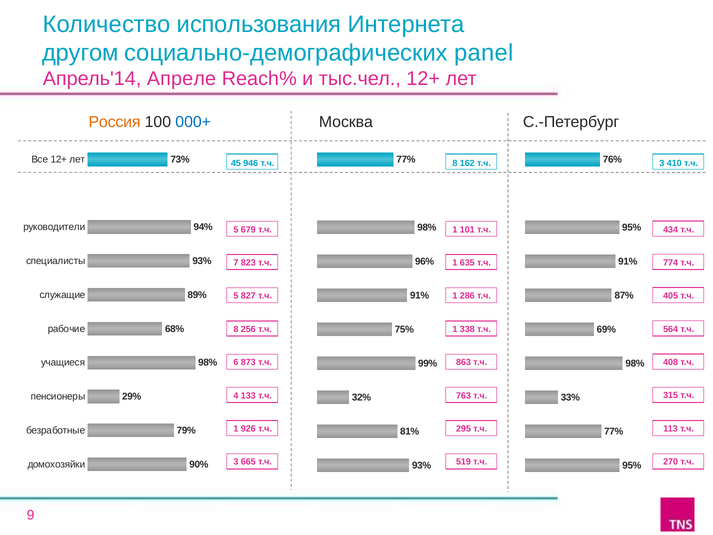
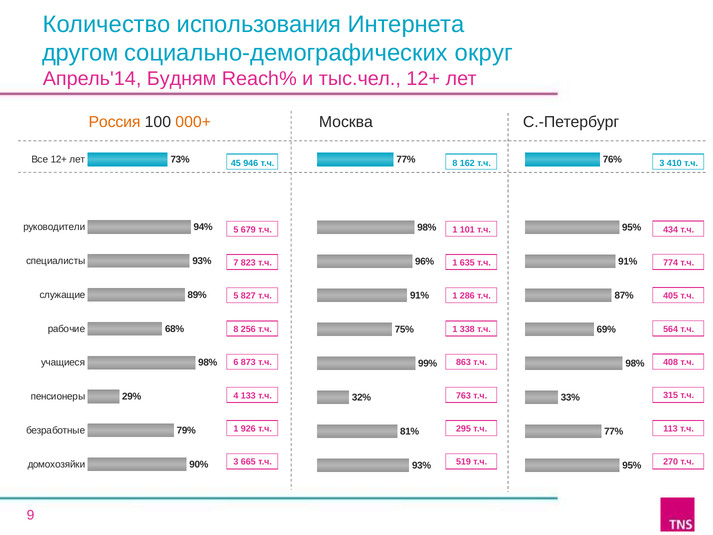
panel: panel -> округ (484, 53)
Апреле: Апреле -> Будням (182, 79)
000+ colour: blue -> orange (193, 122)
